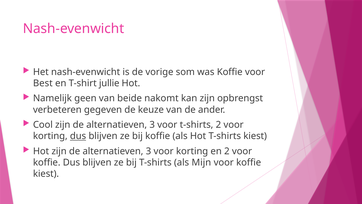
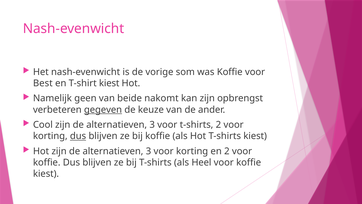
T-shirt jullie: jullie -> kiest (109, 83)
gegeven underline: none -> present (103, 109)
Mijn: Mijn -> Heel (201, 162)
